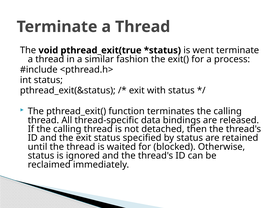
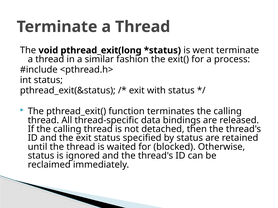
pthread_exit(true: pthread_exit(true -> pthread_exit(long (101, 50)
